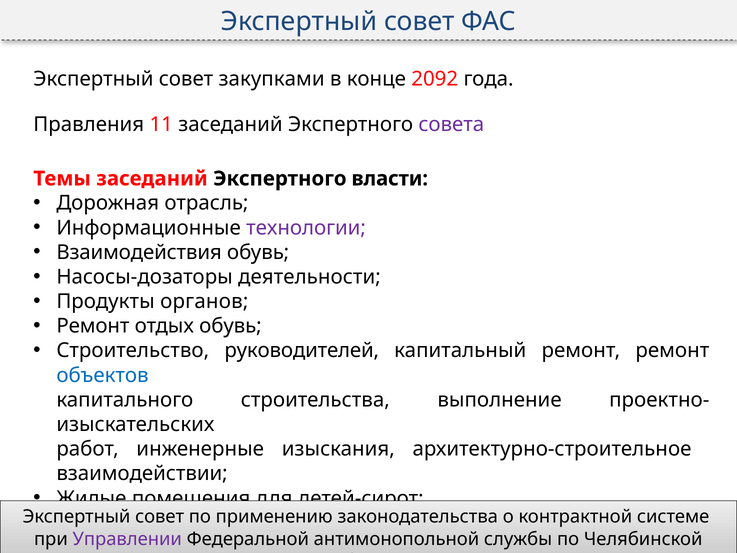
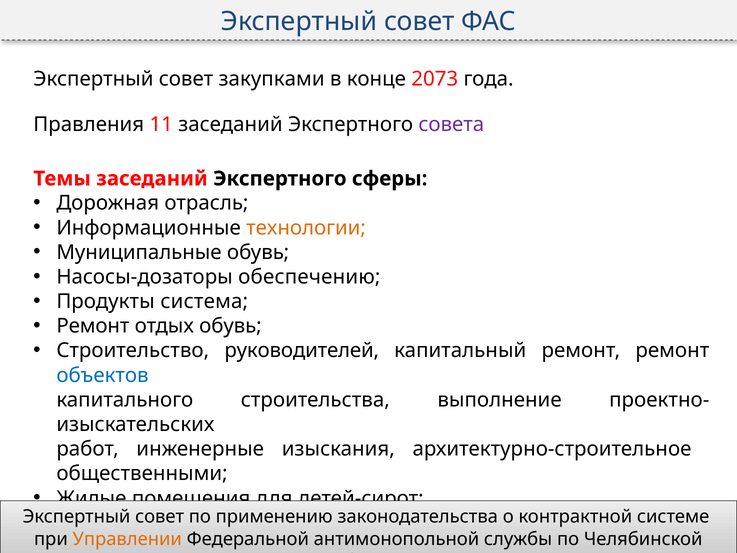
2092: 2092 -> 2073 (435, 79)
власти: власти -> сферы (390, 179)
технологии colour: purple -> orange (306, 228)
Взаимодействия: Взаимодействия -> Муниципальные (139, 252)
деятельности: деятельности -> обеспечению (309, 277)
органов: органов -> система (204, 301)
взаимодействии: взаимодействии -> общественными (142, 473)
Управлении colour: purple -> orange (127, 539)
